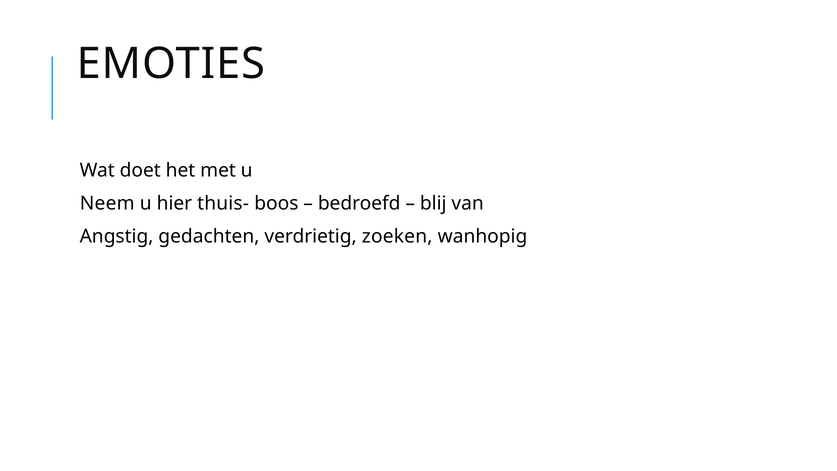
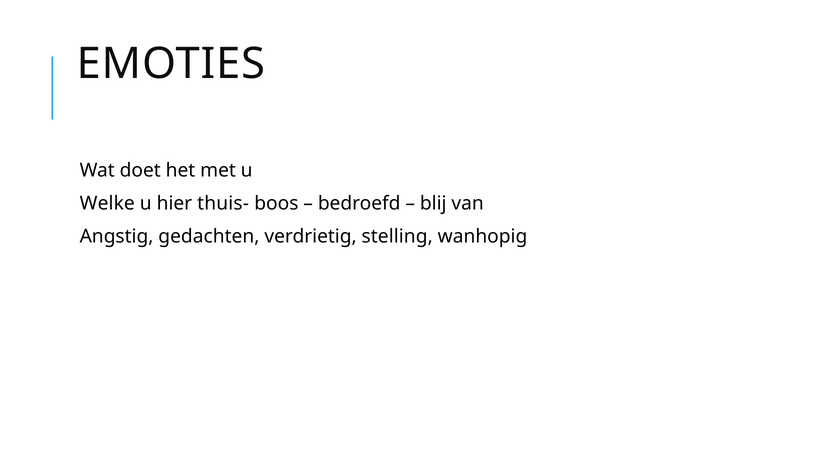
Neem: Neem -> Welke (107, 203)
zoeken: zoeken -> stelling (397, 236)
